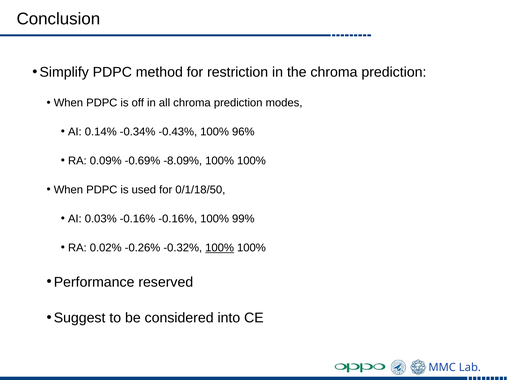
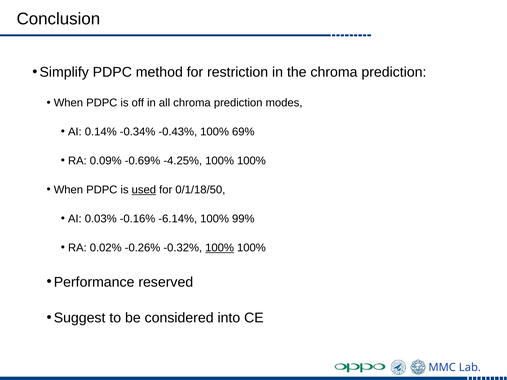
96%: 96% -> 69% (243, 132)
-8.09%: -8.09% -> -4.25% (183, 161)
used underline: none -> present (144, 190)
-0.16% -0.16%: -0.16% -> -6.14% (178, 219)
